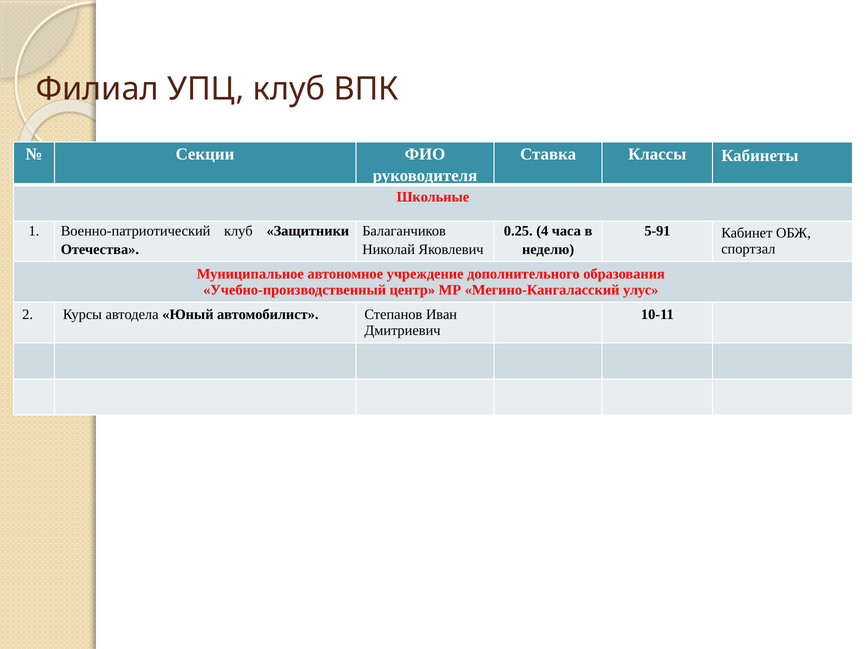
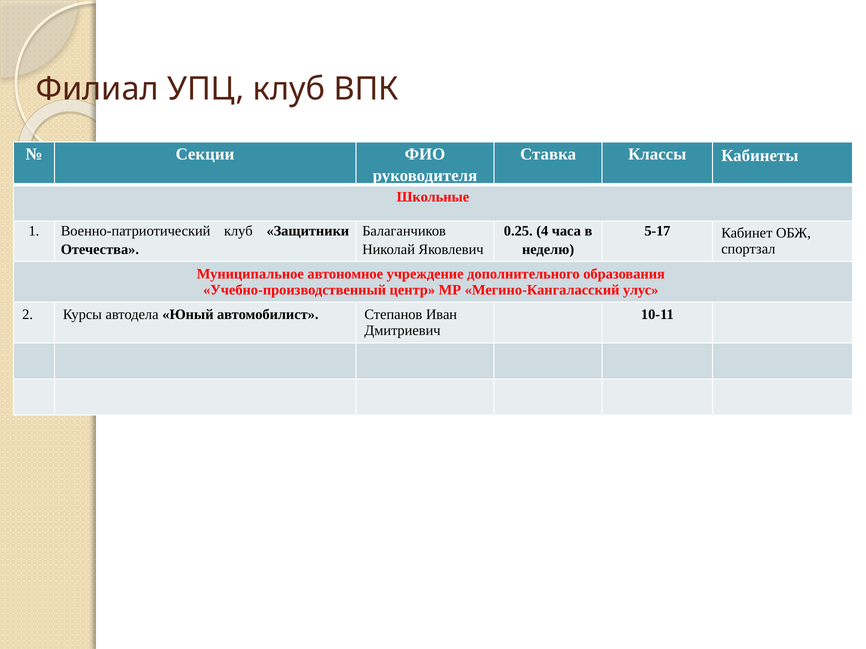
5-91: 5-91 -> 5-17 (657, 231)
